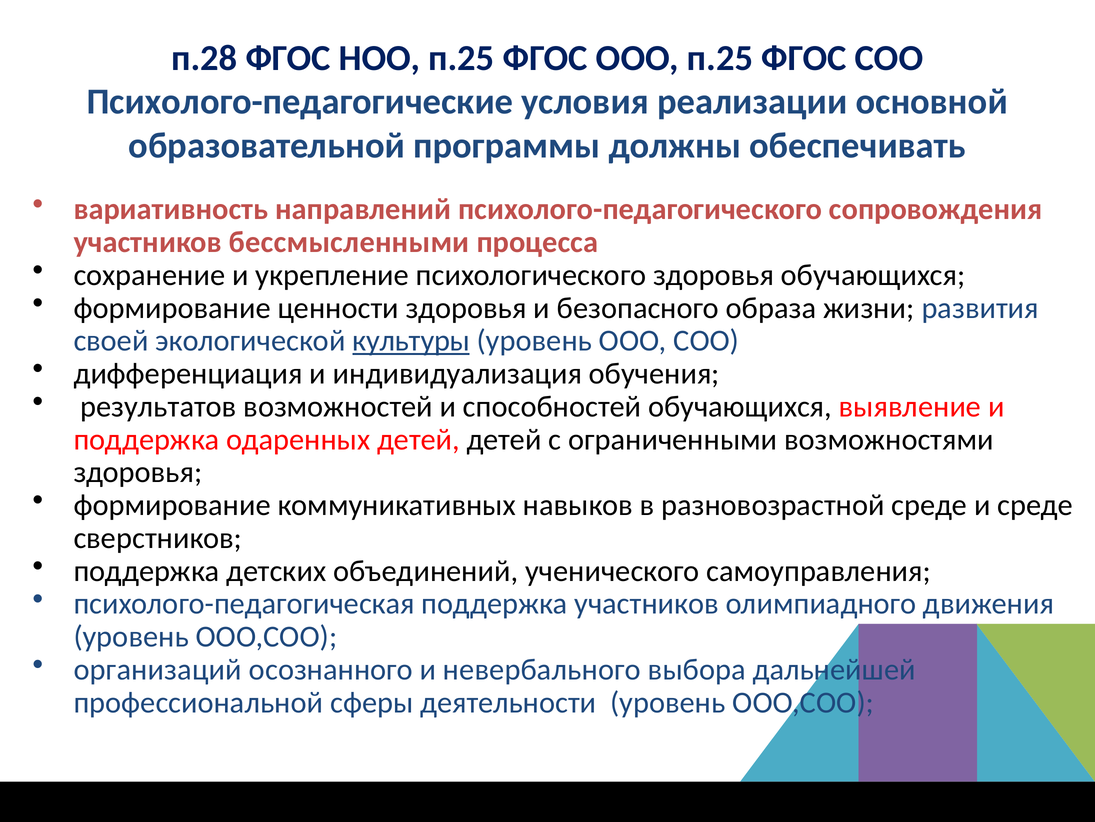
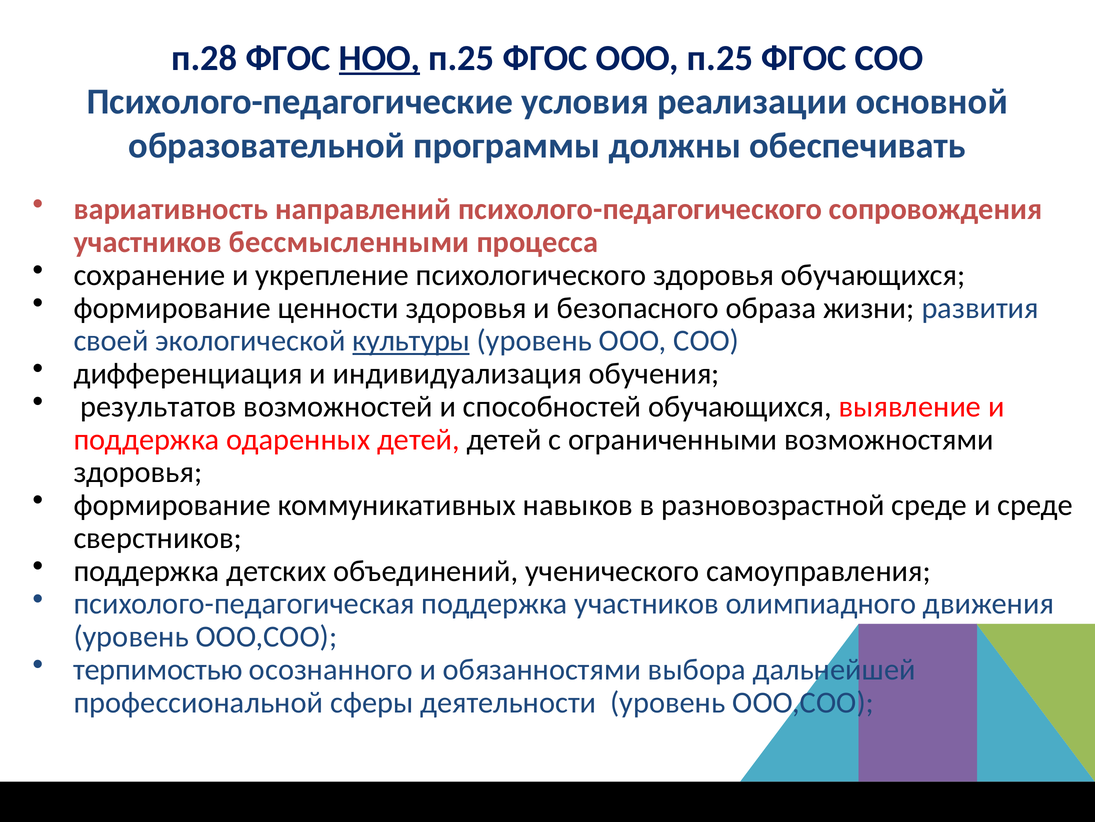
НОО underline: none -> present (380, 58)
организаций: организаций -> терпимостью (158, 669)
невербального: невербального -> обязанностями (542, 669)
